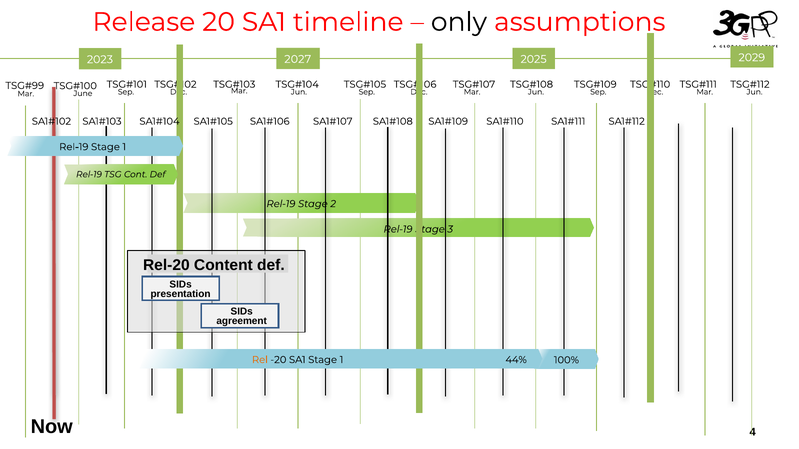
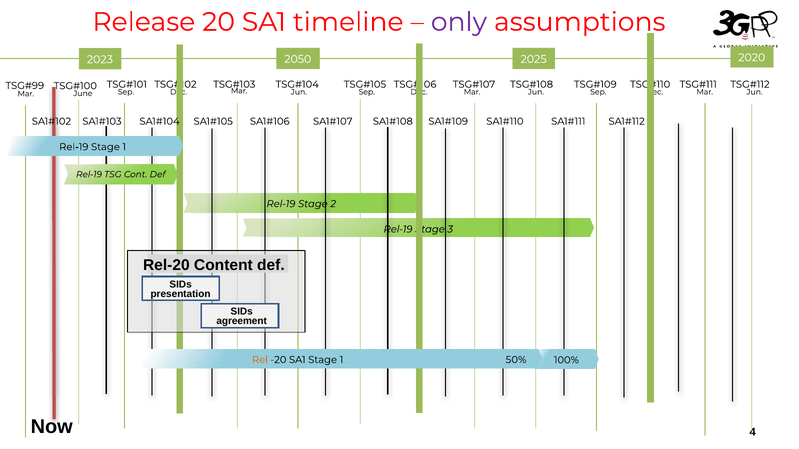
only colour: black -> purple (459, 22)
2029: 2029 -> 2020 (752, 58)
2027: 2027 -> 2050 (298, 59)
44%: 44% -> 50% (516, 360)
